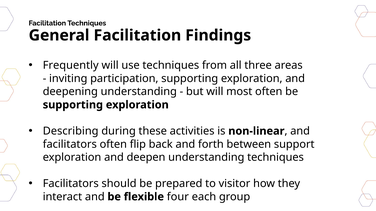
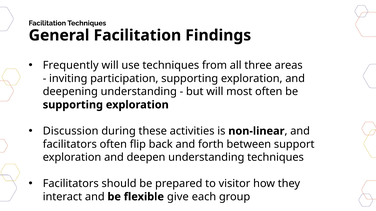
Describing: Describing -> Discussion (71, 131)
four: four -> give (178, 197)
